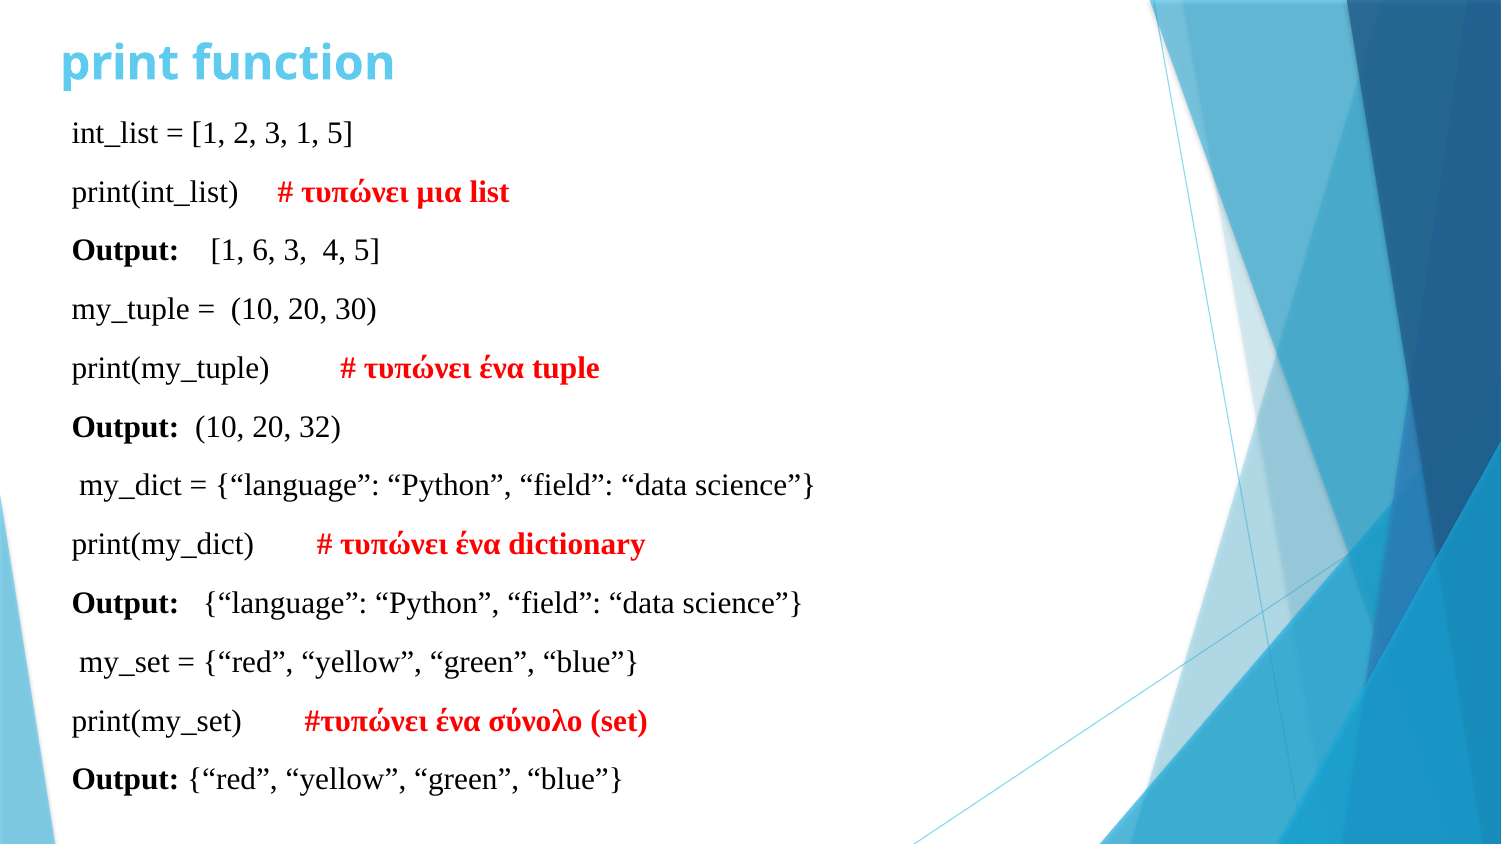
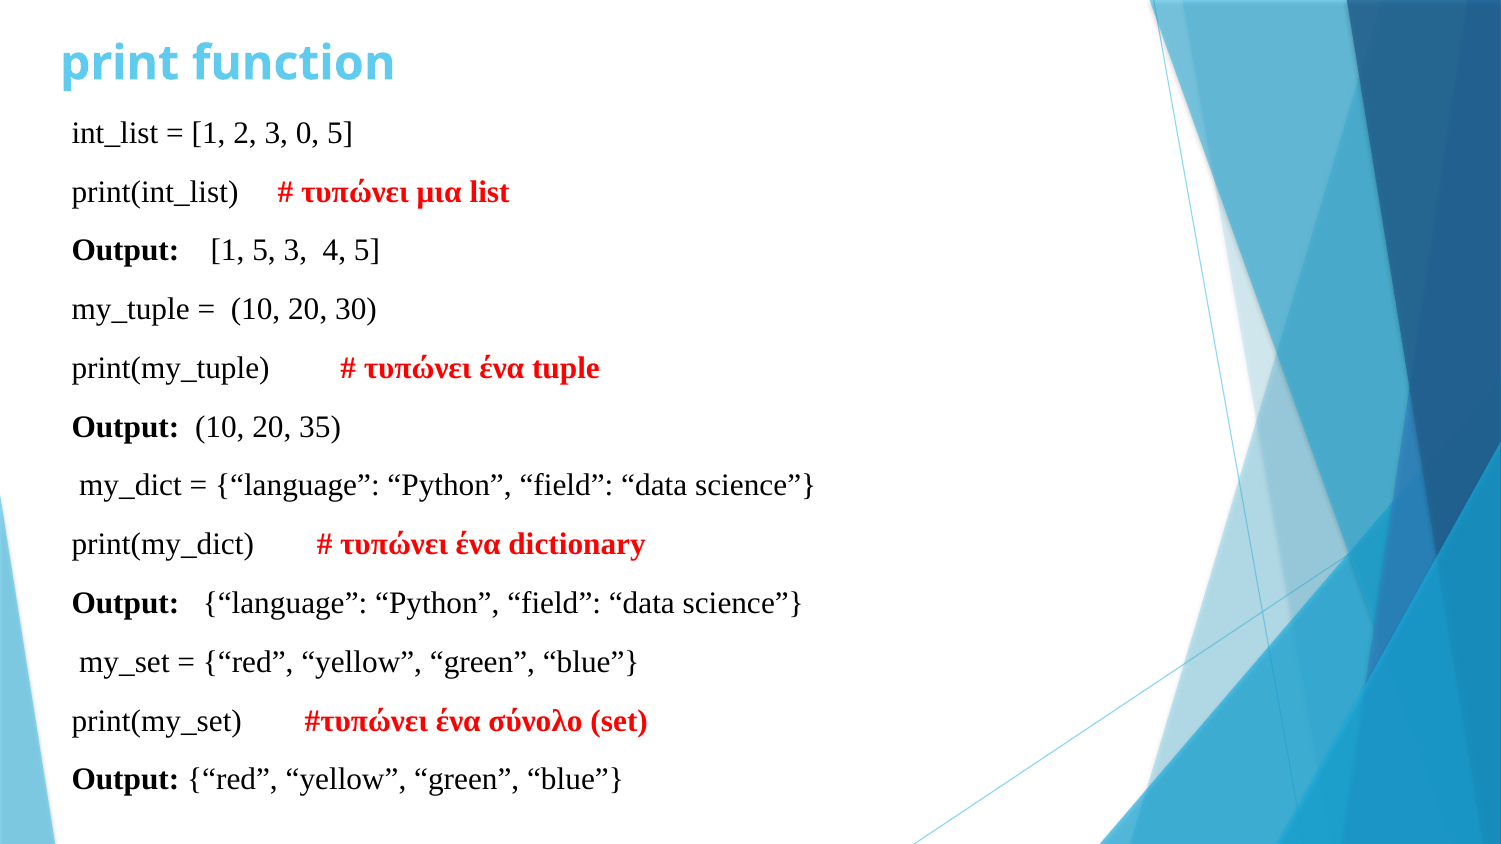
3 1: 1 -> 0 (308, 133)
1 6: 6 -> 5 (264, 251)
32: 32 -> 35 (320, 427)
